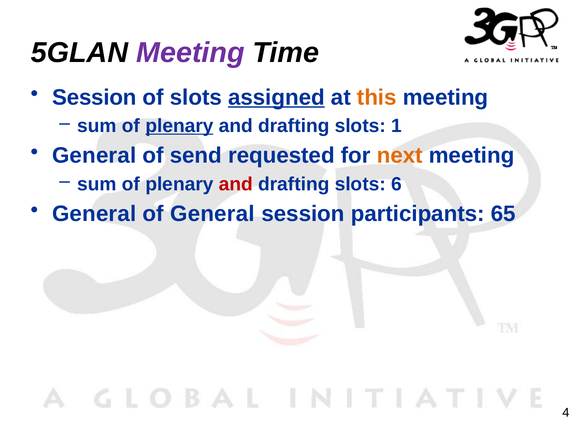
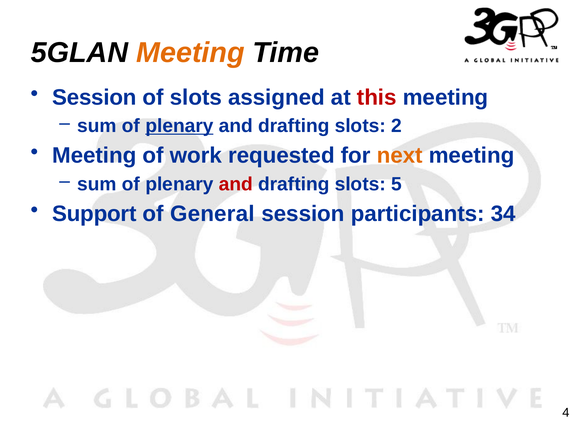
Meeting colour: purple -> orange (190, 53)
assigned underline: present -> none (276, 98)
this colour: orange -> red (377, 98)
1: 1 -> 2 (396, 126)
General: General -> Meeting (94, 156)
send: send -> work (196, 156)
6: 6 -> 5 (396, 184)
General: General -> Support (94, 214)
65: 65 -> 34 (503, 214)
